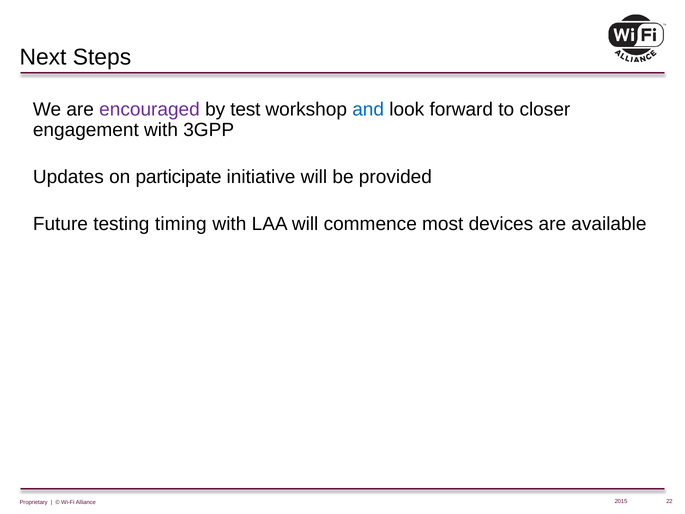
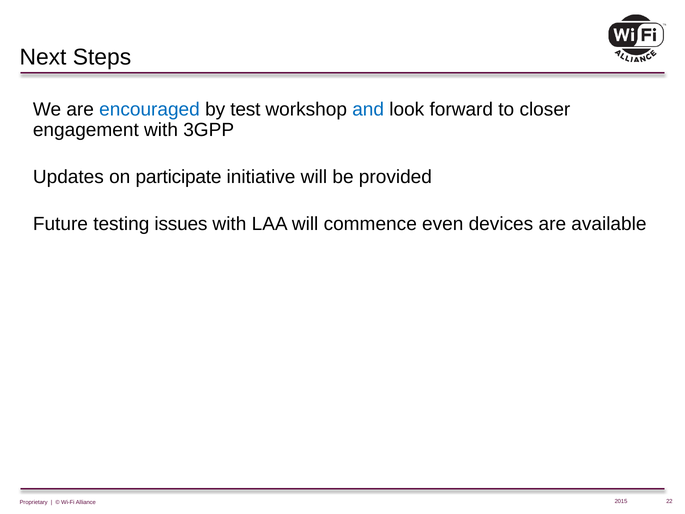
encouraged colour: purple -> blue (150, 109)
timing: timing -> issues (181, 224)
most: most -> even (443, 224)
